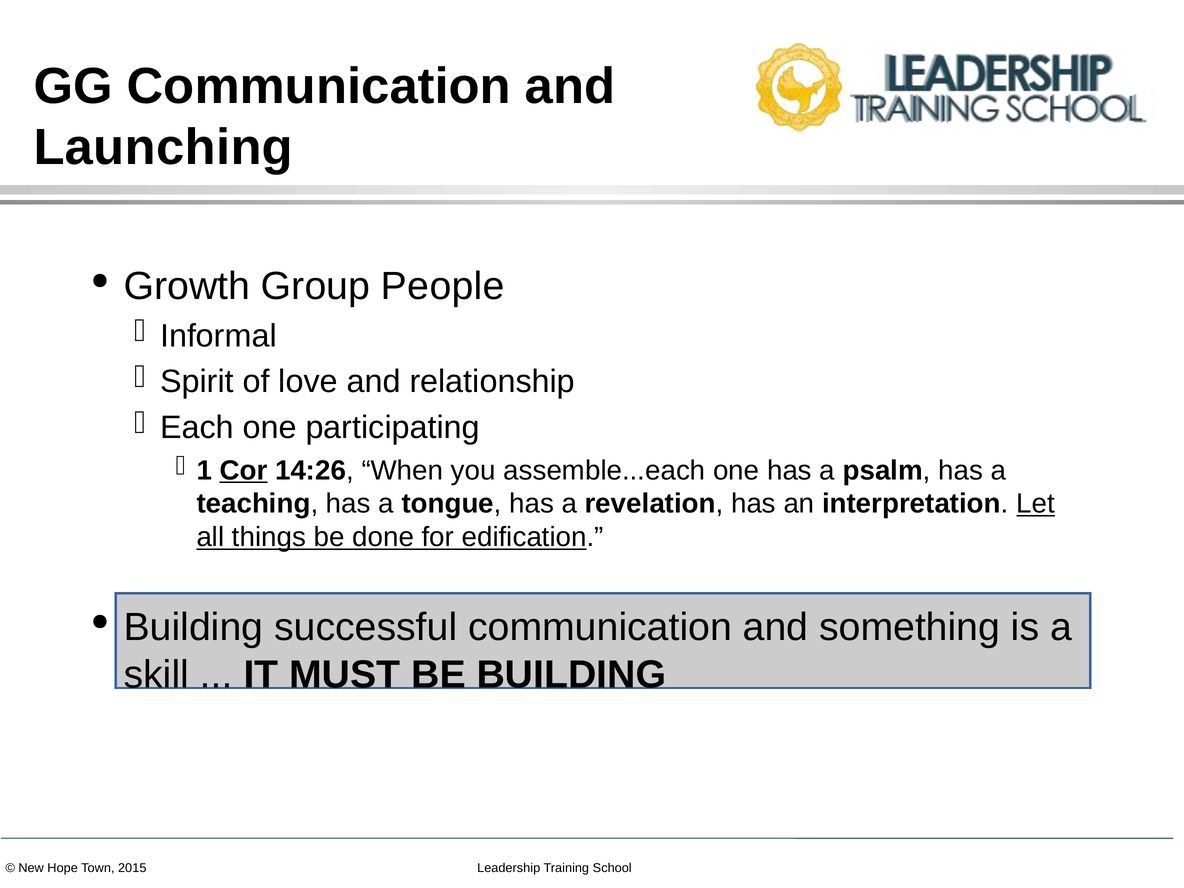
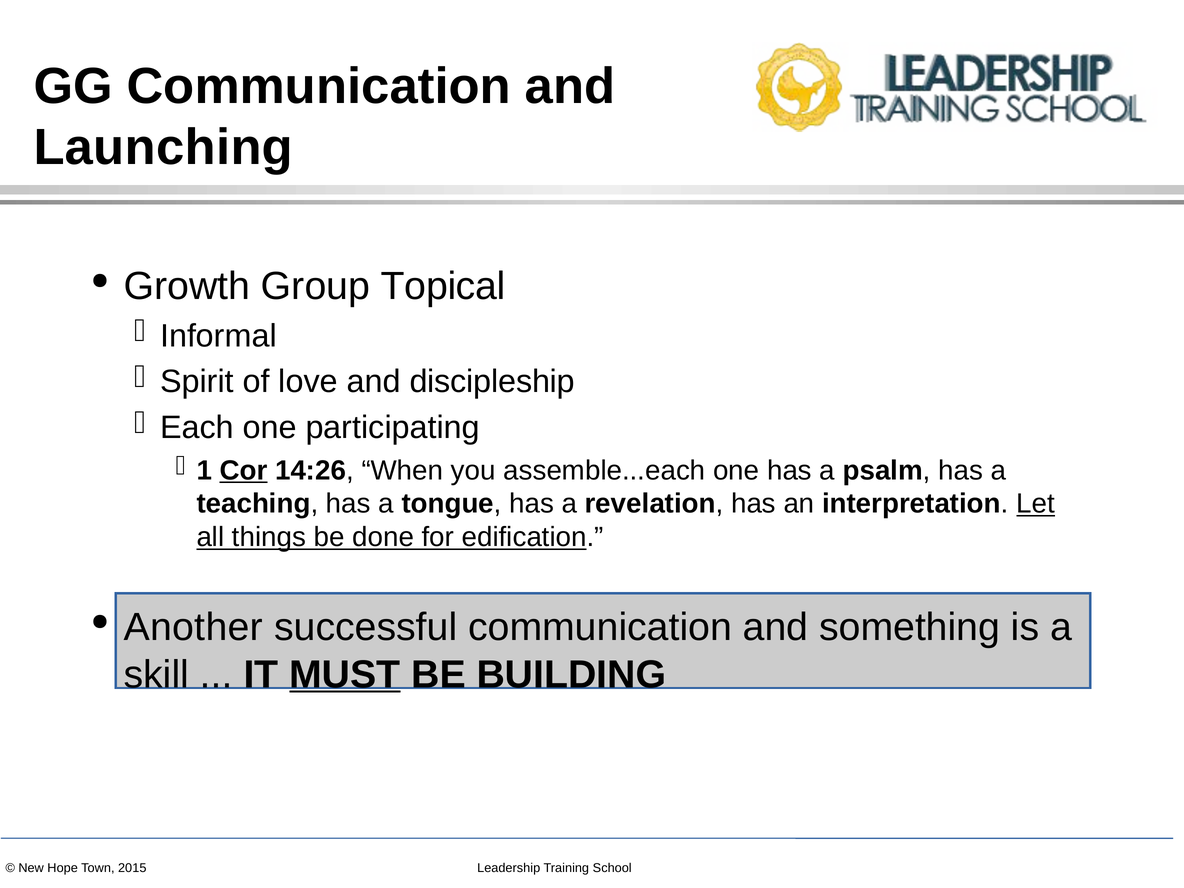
People: People -> Topical (443, 287)
relationship: relationship -> discipleship (492, 382)
Building: Building -> Another (193, 627)
MUST underline: none -> present (345, 675)
